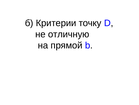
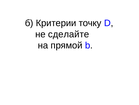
отличную: отличную -> сделайте (69, 34)
